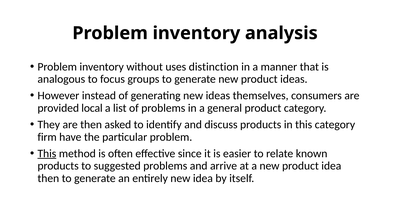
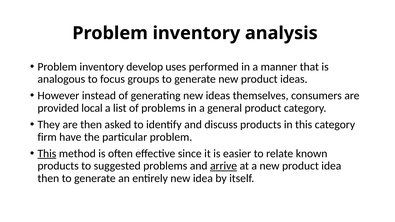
without: without -> develop (145, 67)
distinction: distinction -> performed (214, 67)
arrive underline: none -> present (224, 166)
